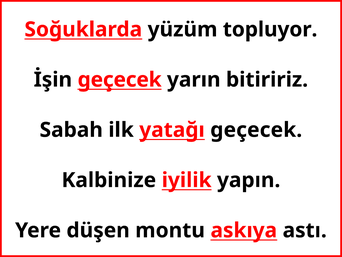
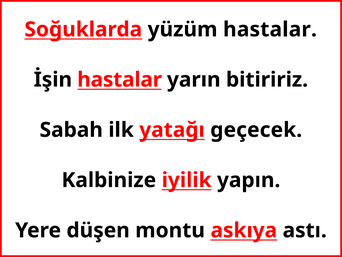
yüzüm topluyor: topluyor -> hastalar (270, 29)
İşin geçecek: geçecek -> hastalar (120, 80)
